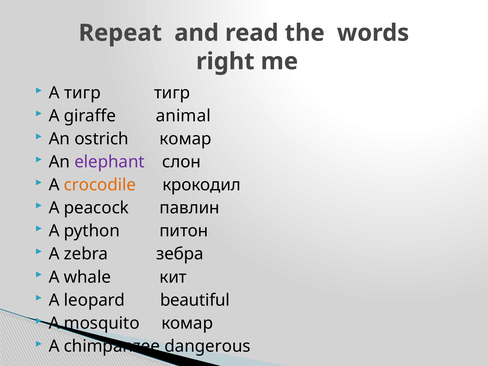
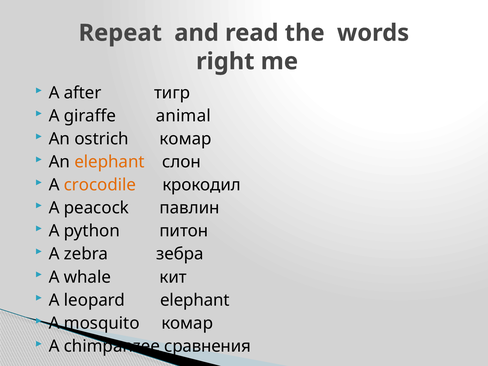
A тигр: тигр -> after (83, 93)
elephant colour: purple -> orange (110, 162)
leopard beautiful: beautiful -> elephant (195, 300)
dangerous: dangerous -> сравнения (208, 346)
